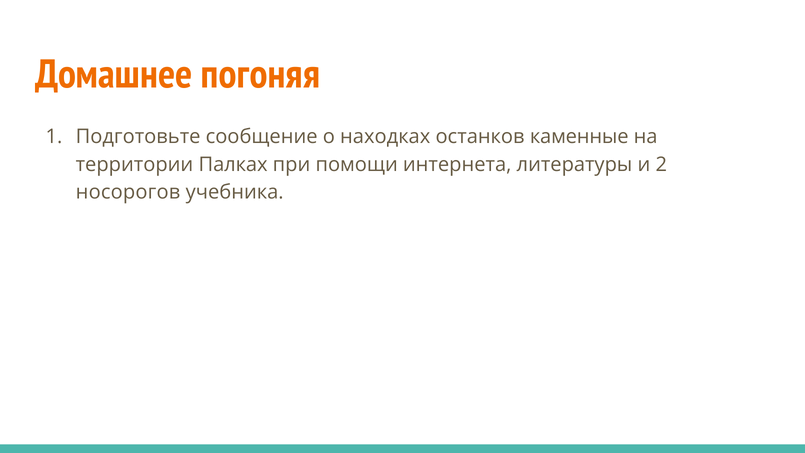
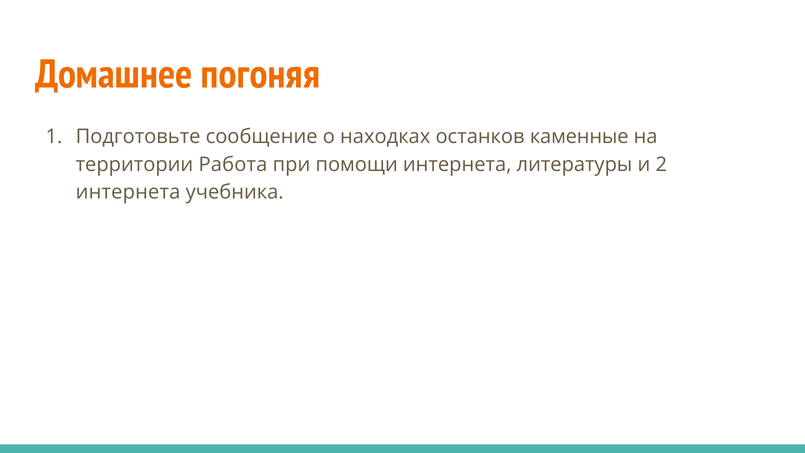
Палках: Палках -> Работа (233, 164)
носорогов: носорогов -> интернета (128, 192)
